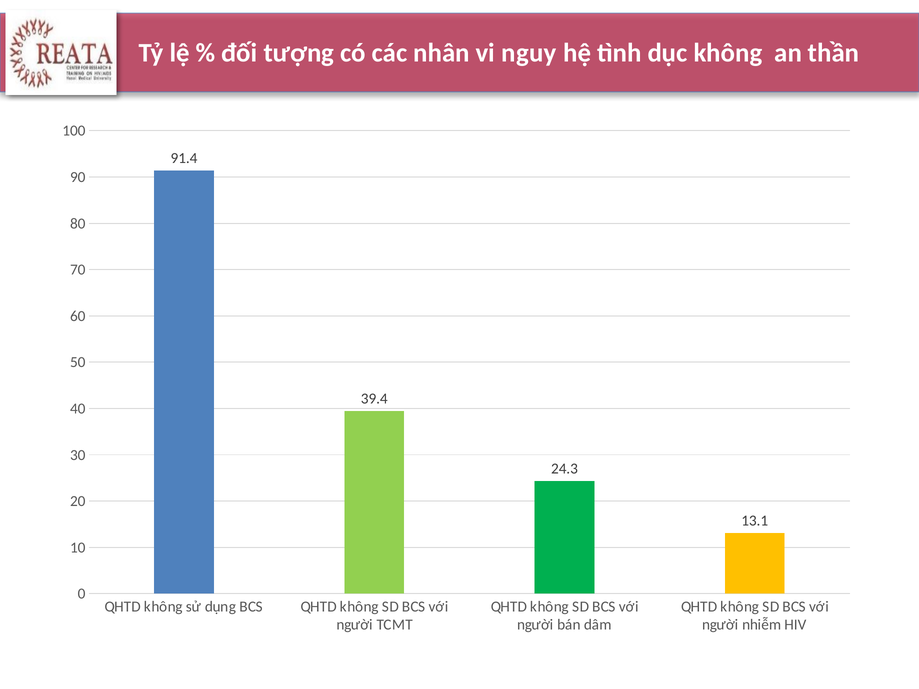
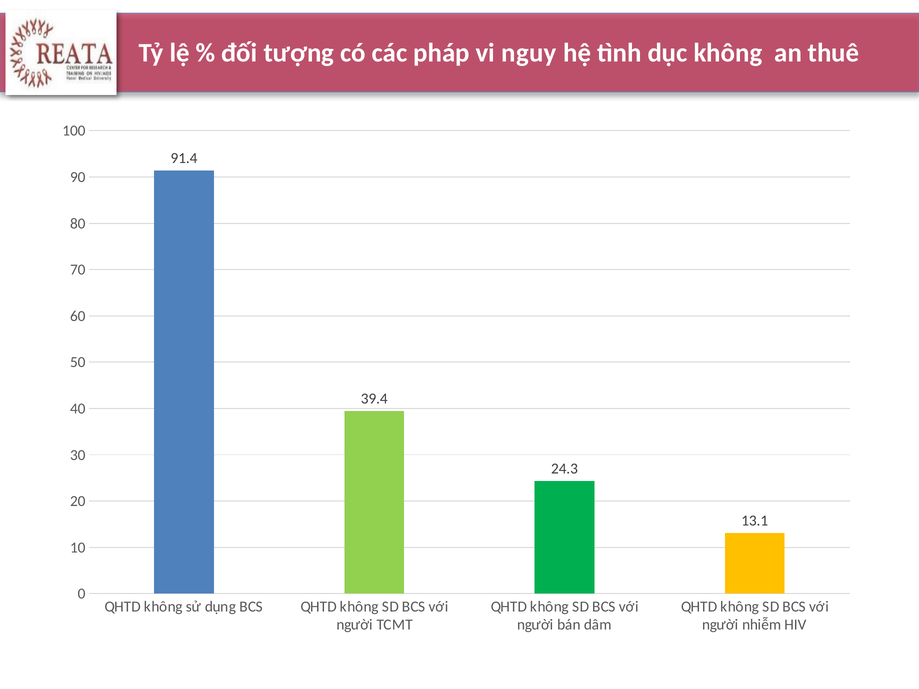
nhân: nhân -> pháp (441, 53)
thần: thần -> thuê (834, 53)
